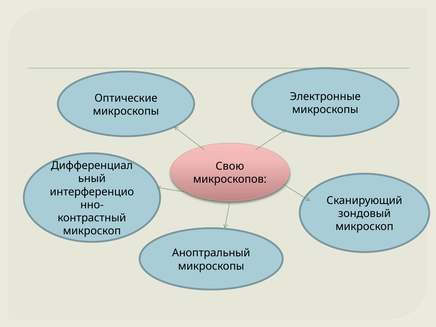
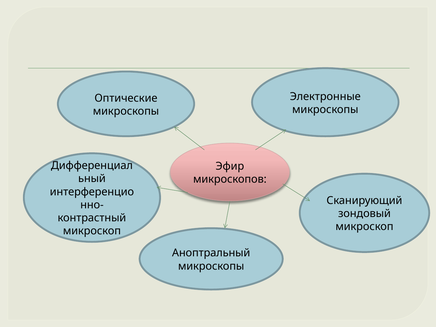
Свою: Свою -> Эфир (230, 166)
